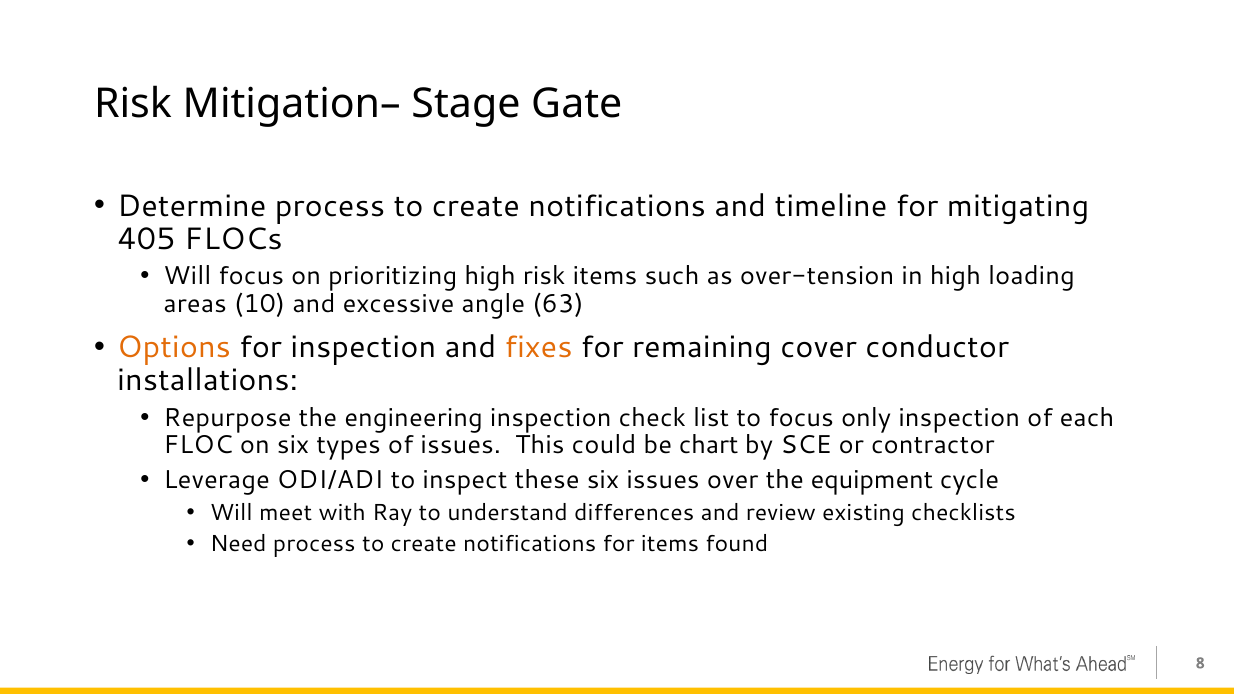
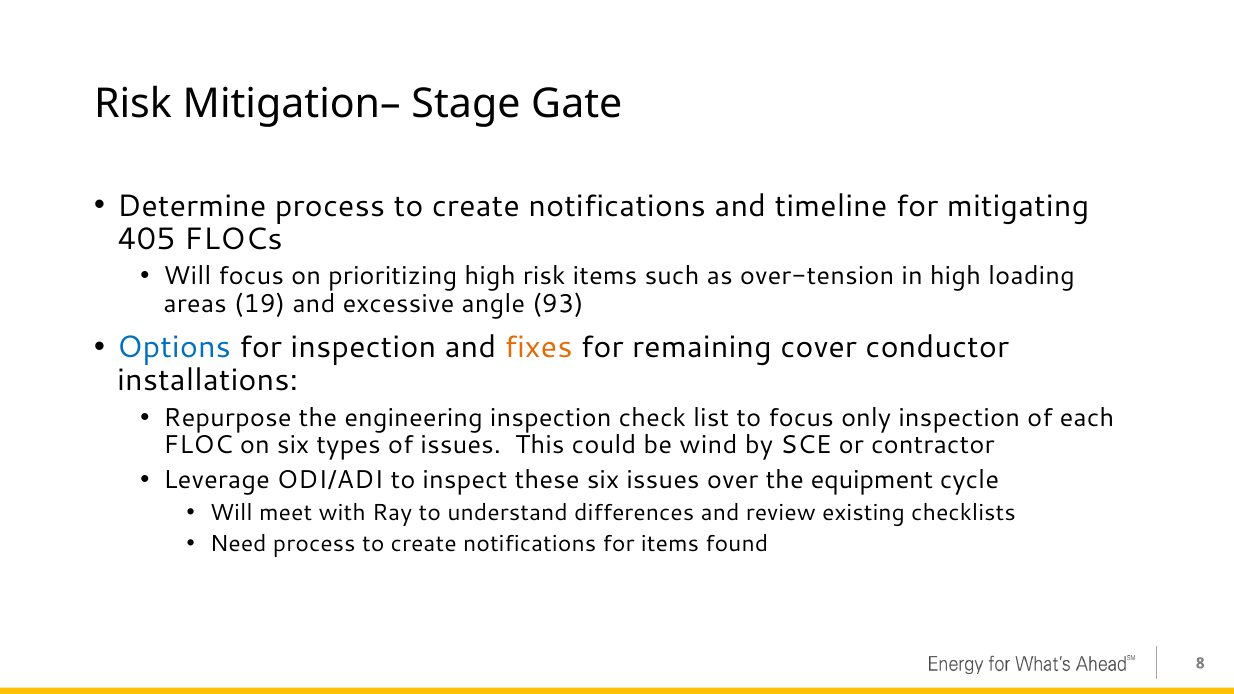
10: 10 -> 19 (260, 304)
63: 63 -> 93 (558, 304)
Options colour: orange -> blue (174, 347)
chart: chart -> wind (708, 445)
